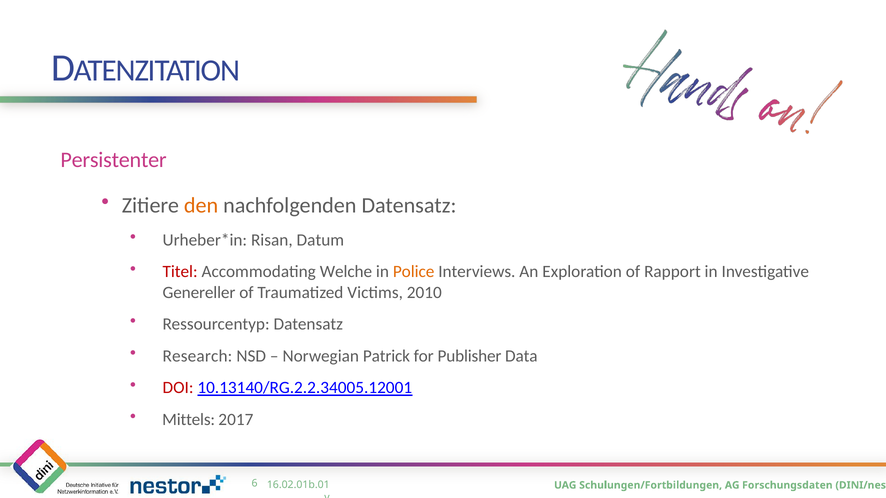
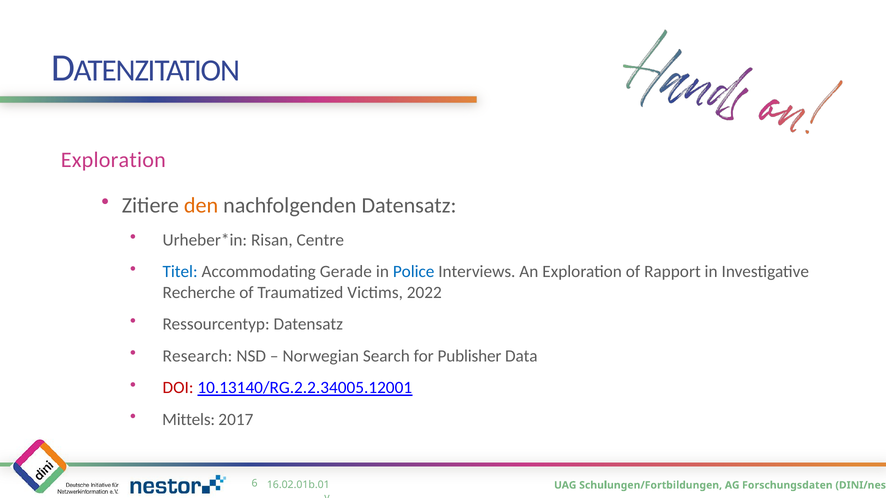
Persistenter: Persistenter -> Exploration (113, 160)
Datum: Datum -> Centre (320, 240)
Titel colour: red -> blue (180, 272)
Welche: Welche -> Gerade (346, 272)
Police colour: orange -> blue (414, 272)
Genereller: Genereller -> Recherche (199, 293)
2010: 2010 -> 2022 (424, 293)
Patrick: Patrick -> Search (386, 356)
